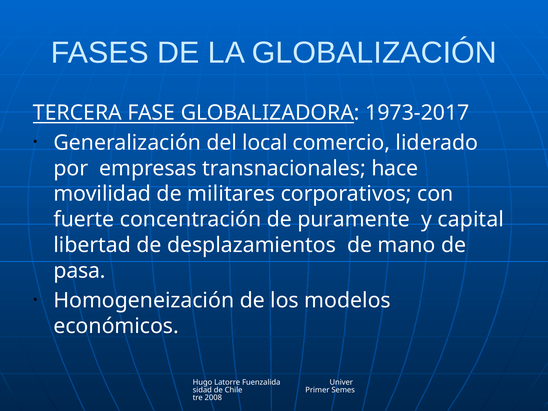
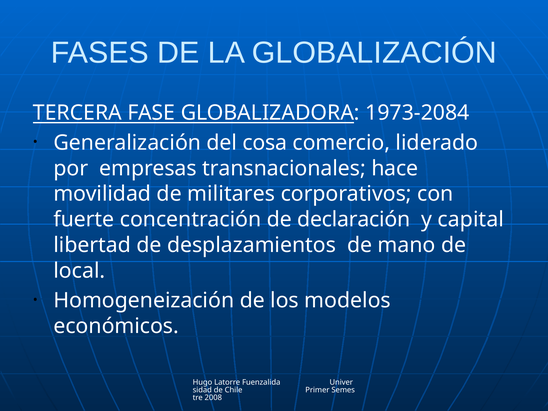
1973-2017: 1973-2017 -> 1973-2084 (417, 113)
local: local -> cosa (265, 143)
puramente: puramente -> declaración (354, 220)
pasa: pasa -> local (79, 271)
